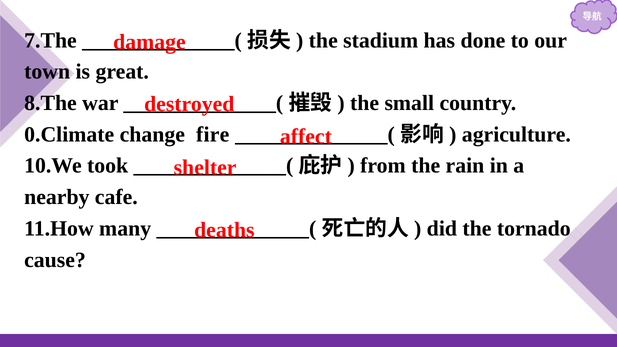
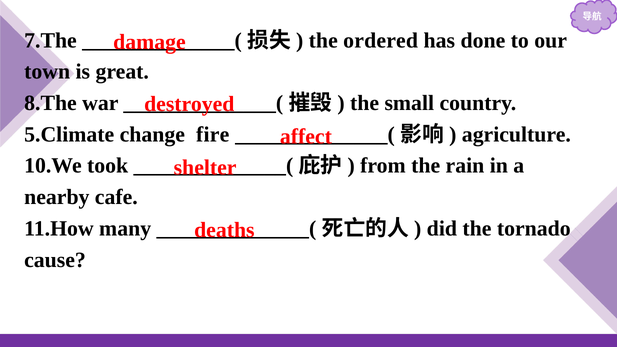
stadium: stadium -> ordered (381, 40)
0.Climate: 0.Climate -> 5.Climate (69, 134)
